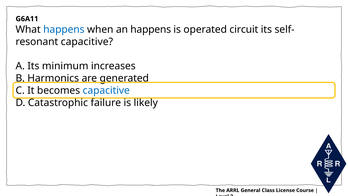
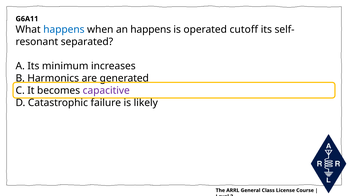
circuit: circuit -> cutoff (244, 29)
capacitive: capacitive -> separated (87, 42)
capacitive colour: blue -> purple (106, 90)
